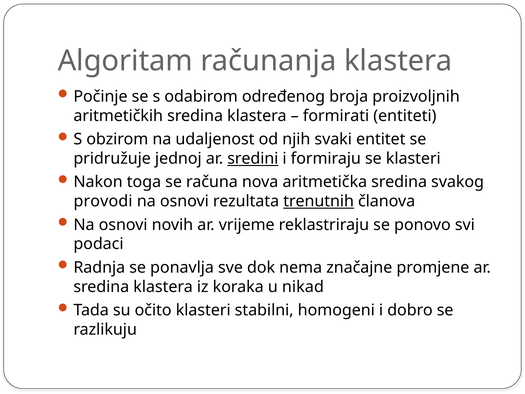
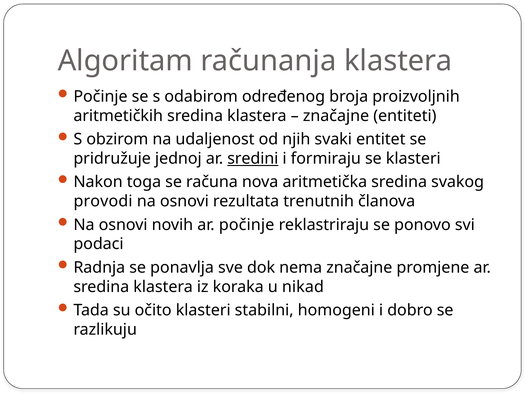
formirati: formirati -> značajne (336, 116)
trenutnih underline: present -> none (319, 201)
ar vrijeme: vrijeme -> počinje (247, 225)
